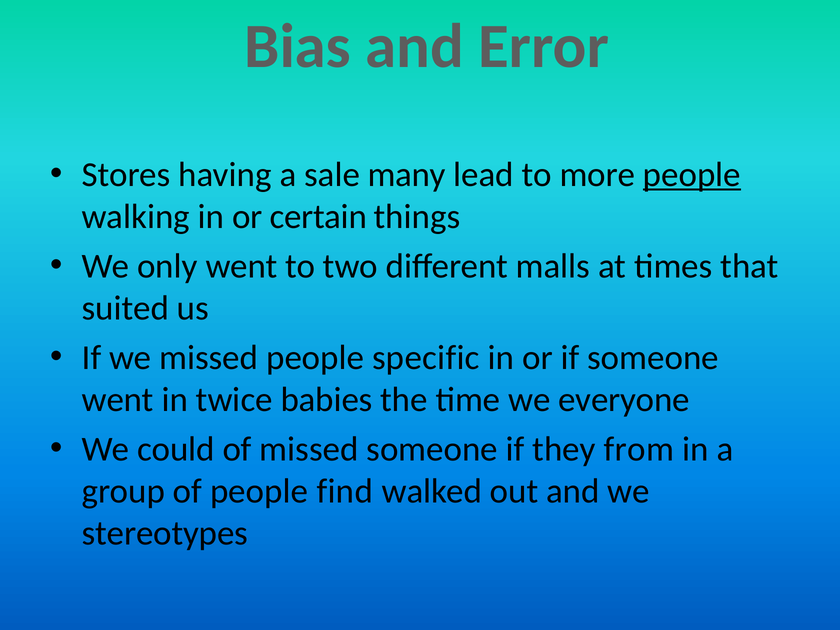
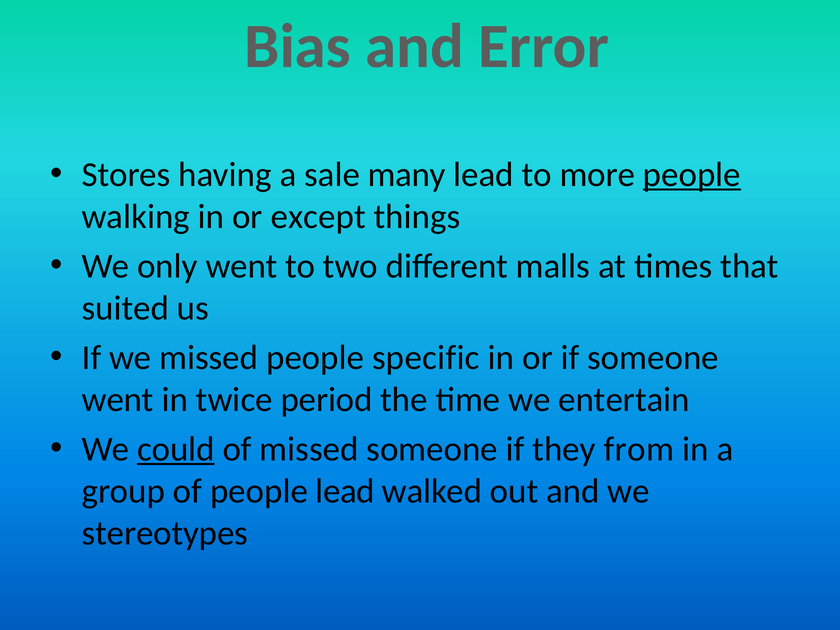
certain: certain -> except (318, 217)
babies: babies -> period (327, 400)
everyone: everyone -> entertain (624, 400)
could underline: none -> present (176, 449)
people find: find -> lead (345, 491)
